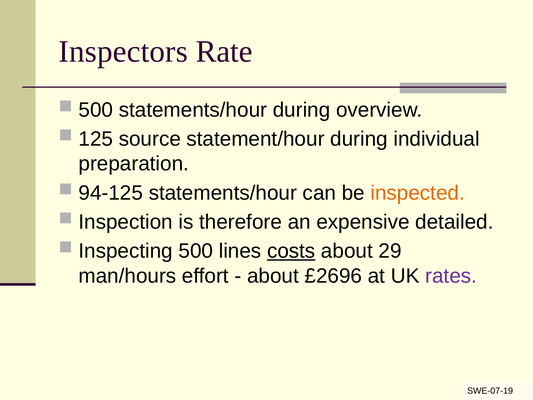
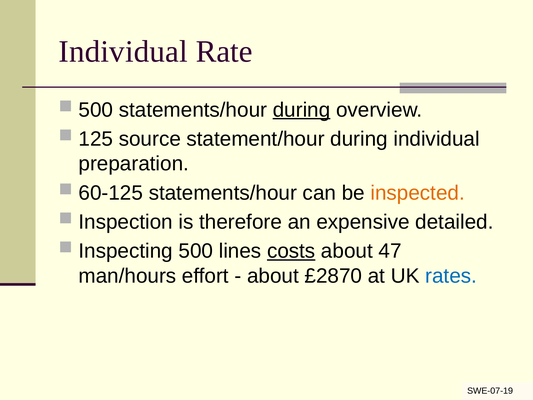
Inspectors: Inspectors -> Individual (123, 52)
during underline: none -> present (302, 110)
94-125: 94-125 -> 60-125 (111, 193)
29: 29 -> 47 (390, 251)
£2696: £2696 -> £2870 (333, 276)
rates colour: purple -> blue (451, 276)
